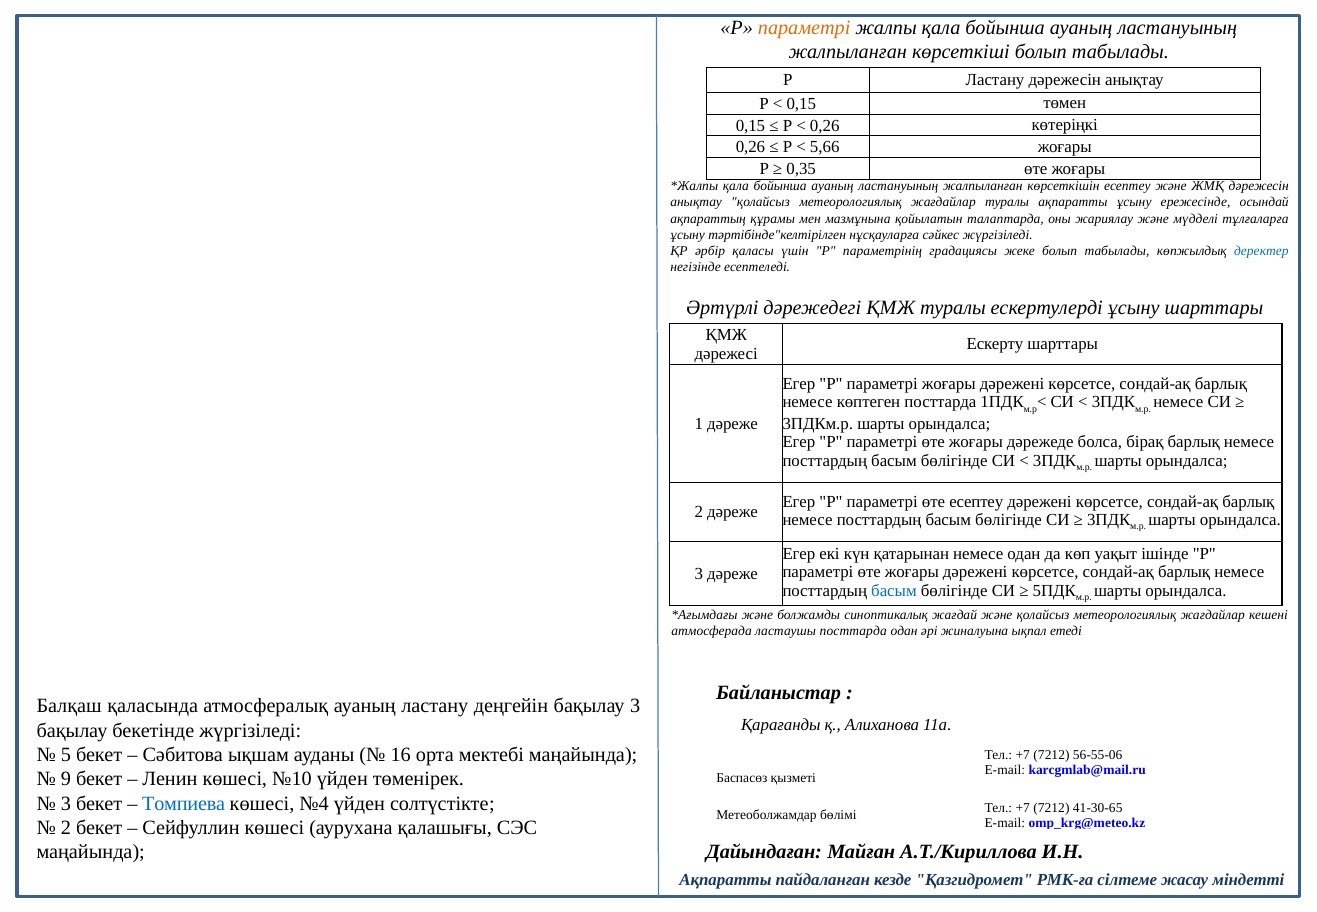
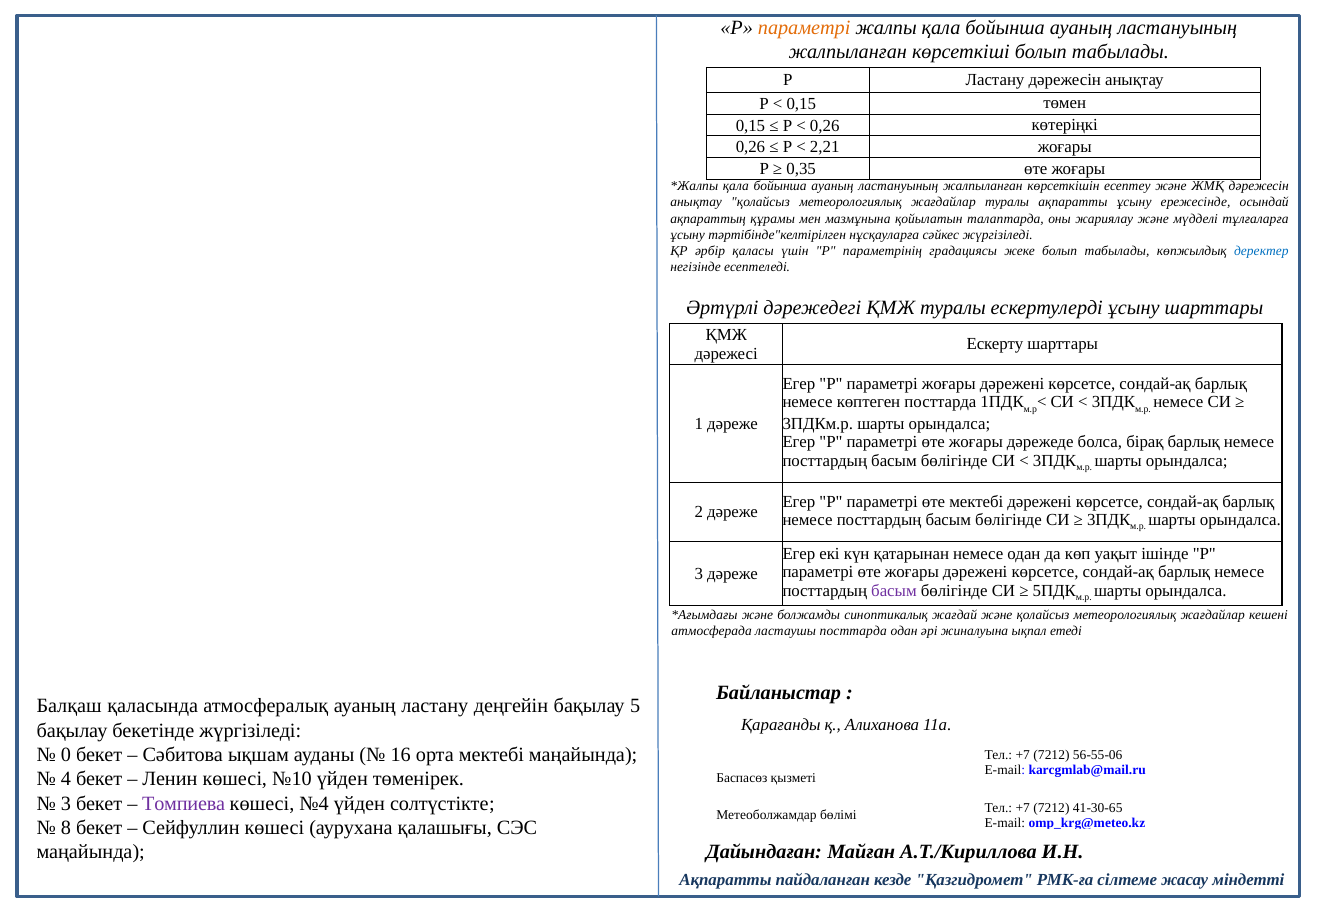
5,66: 5,66 -> 2,21 (825, 147)
өте есептеу: есептеу -> мектебі (976, 501)
басым colour: blue -> purple (894, 591)
бақылау 3: 3 -> 5 (635, 706)
5: 5 -> 0 (66, 755)
9: 9 -> 4 (66, 779)
Томпиева colour: blue -> purple (184, 803)
2: 2 -> 8 (66, 827)
